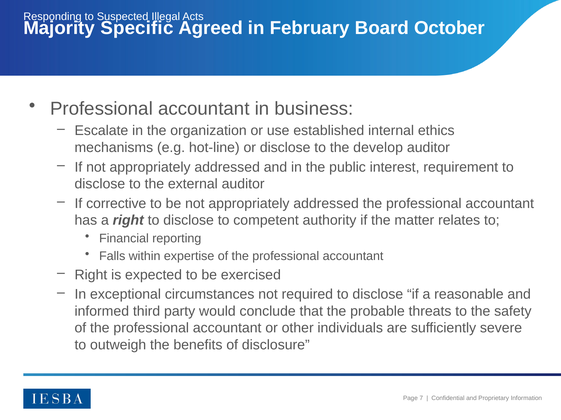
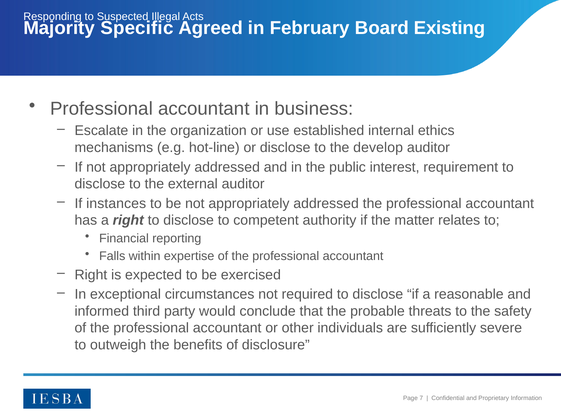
October: October -> Existing (449, 28)
corrective: corrective -> instances (116, 204)
